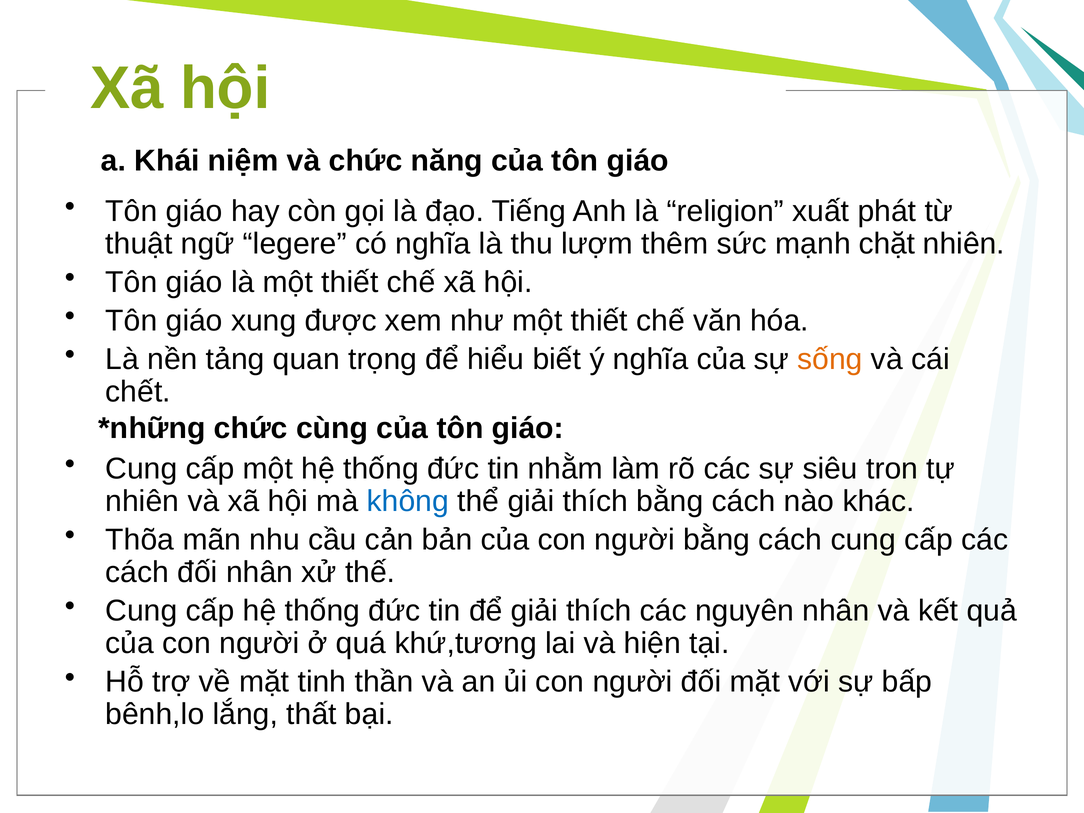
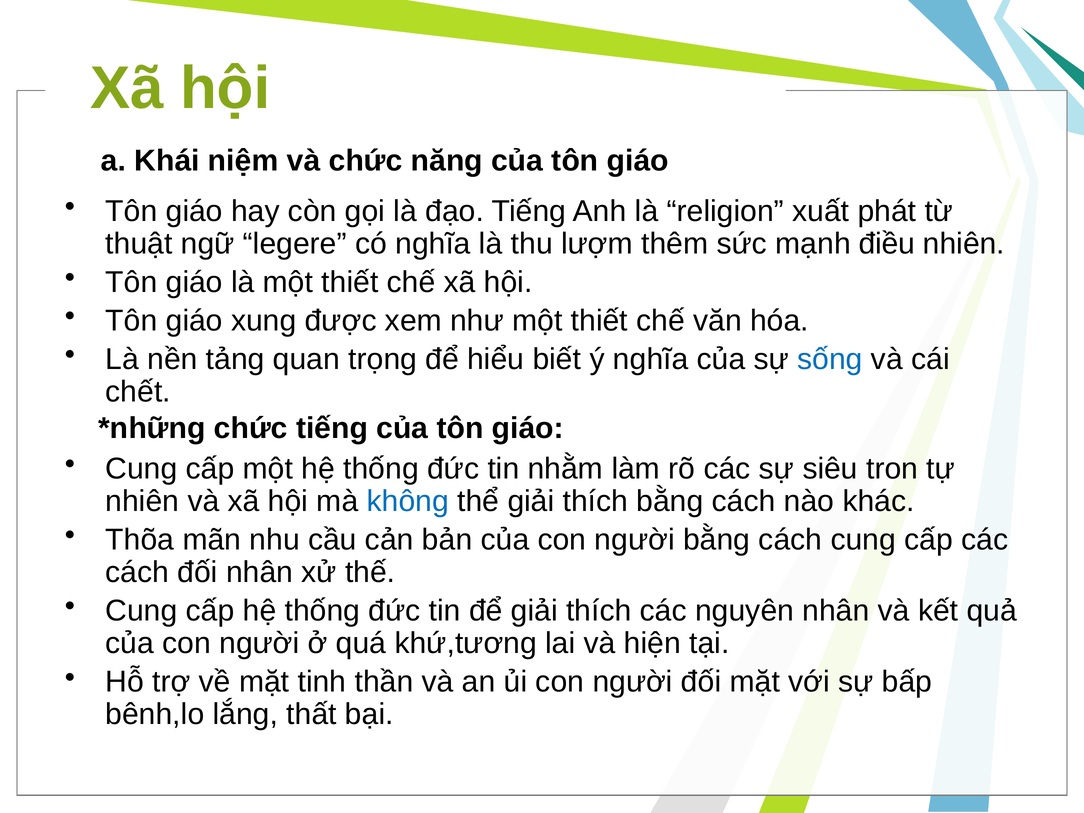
chặt: chặt -> điều (887, 244)
sống colour: orange -> blue (830, 359)
chức cùng: cùng -> tiếng (332, 428)
